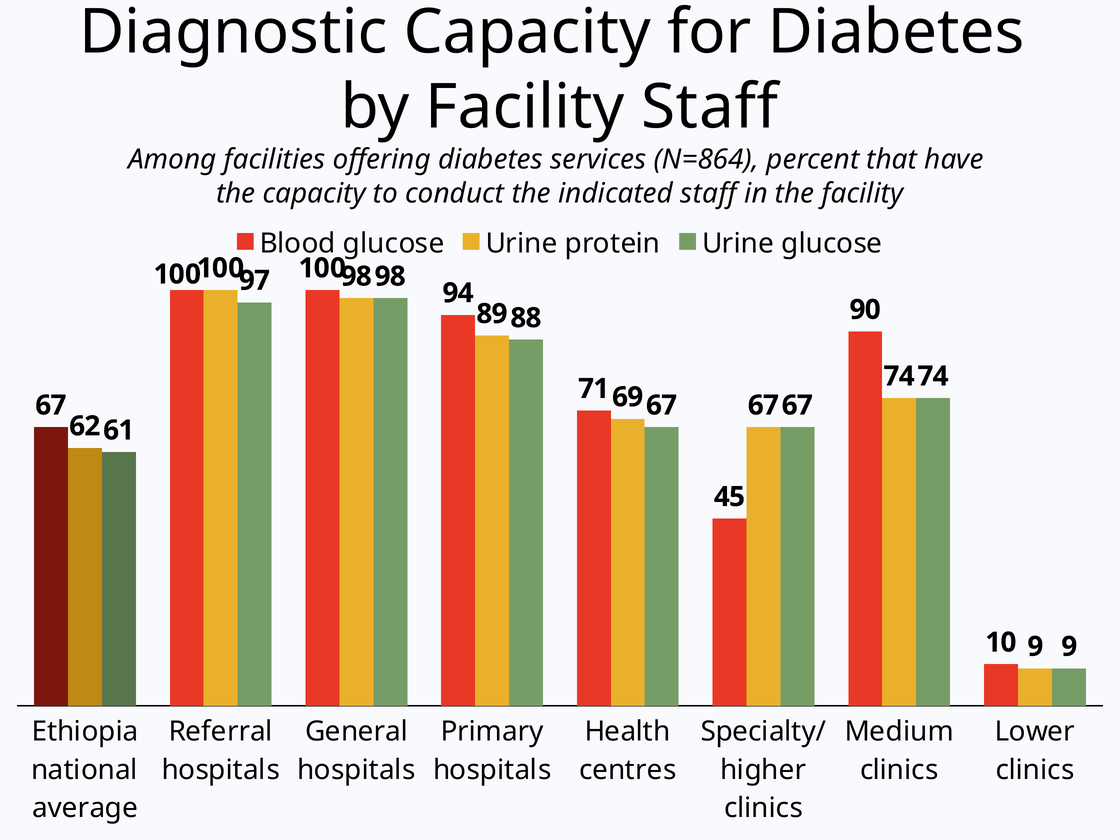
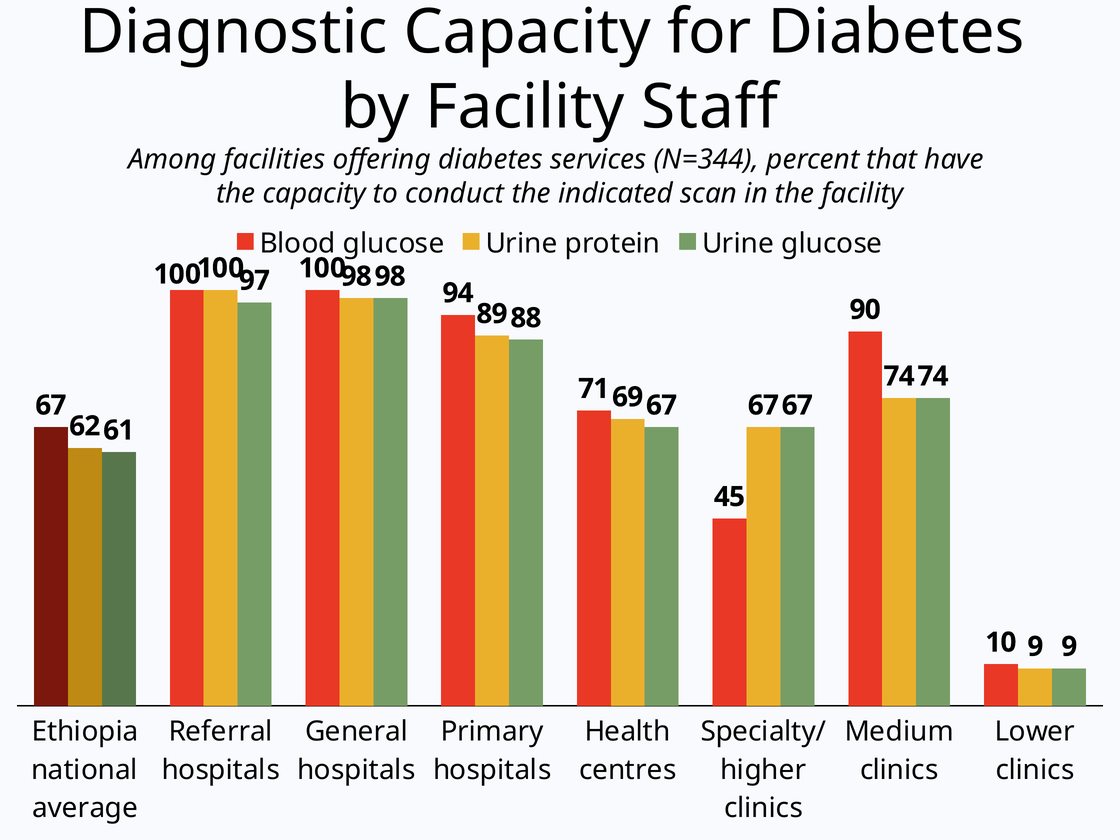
N=864: N=864 -> N=344 (706, 160)
indicated staff: staff -> scan (709, 193)
